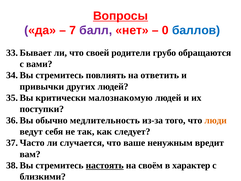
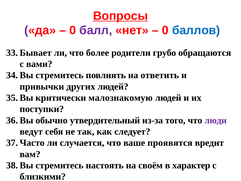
7: 7 -> 0 (73, 30)
своей: своей -> более (98, 53)
медлительность: медлительность -> утвердительный (105, 120)
люди colour: orange -> purple (216, 120)
ненужным: ненужным -> проявятся (170, 143)
настоять underline: present -> none (105, 165)
